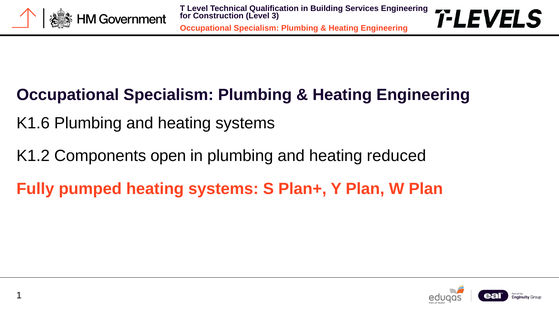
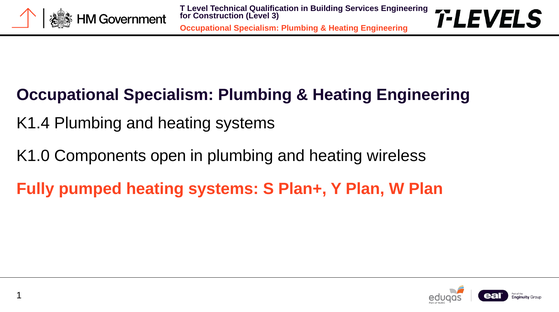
K1.6: K1.6 -> K1.4 (33, 123)
K1.2: K1.2 -> K1.0 (33, 156)
reduced: reduced -> wireless (396, 156)
